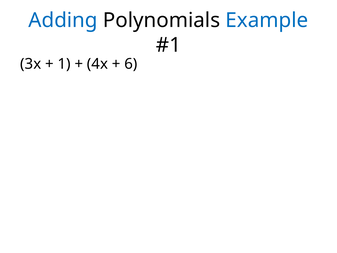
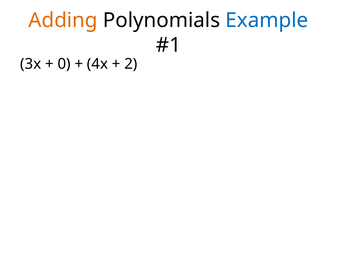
Adding colour: blue -> orange (63, 20)
1: 1 -> 0 (64, 64)
6: 6 -> 2 (131, 64)
